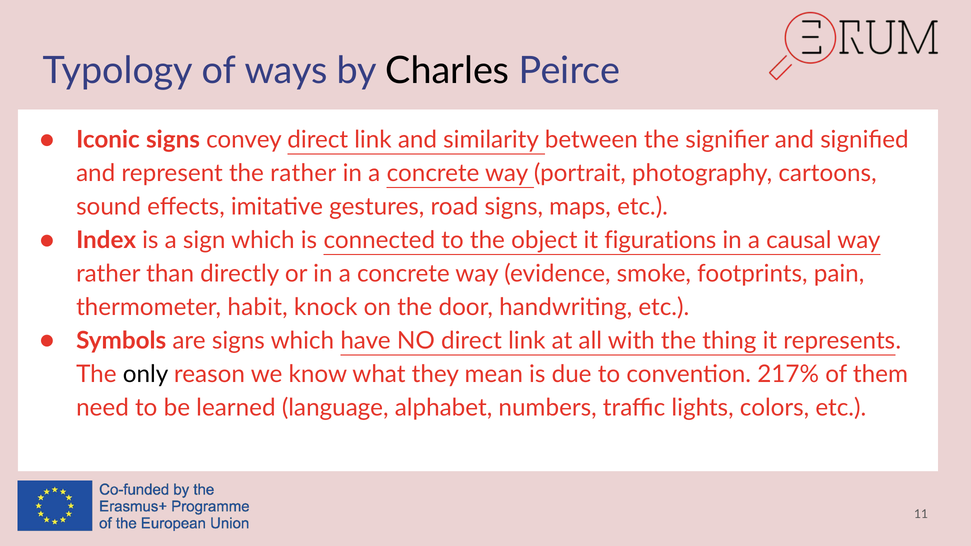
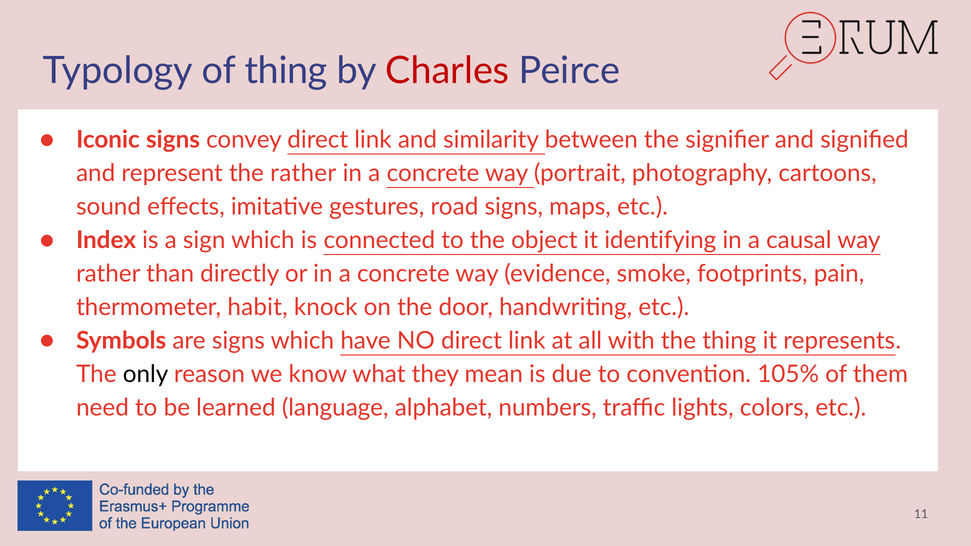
of ways: ways -> thing (286, 71)
Charles colour: black -> red (447, 71)
figurations: figurations -> identifying (660, 240)
217%: 217% -> 105% (788, 374)
